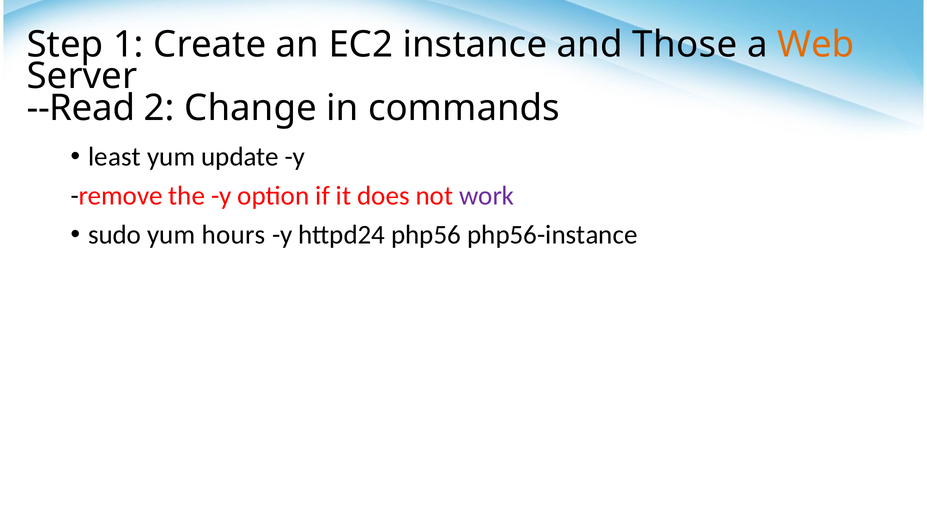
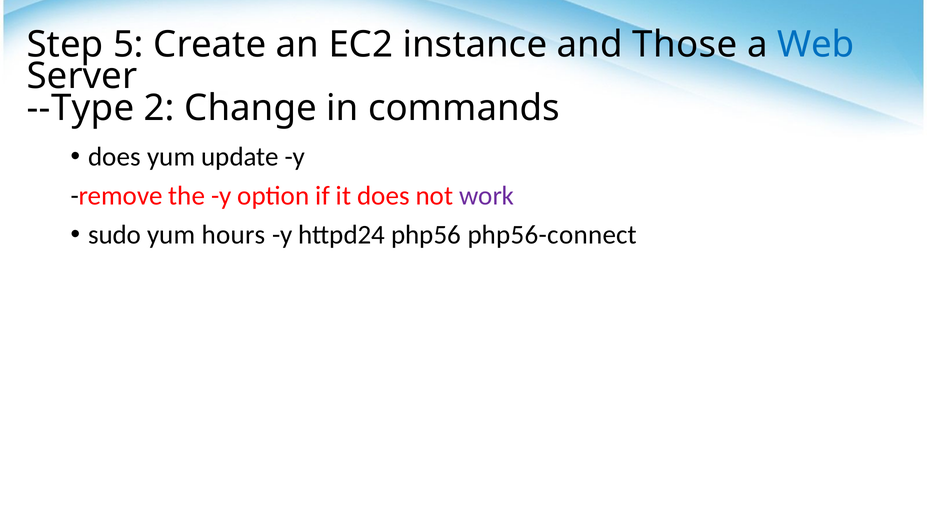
1: 1 -> 5 (128, 44)
Web colour: orange -> blue (816, 44)
--Read: --Read -> --Type (81, 108)
least: least -> does (115, 157)
php56-instance: php56-instance -> php56-connect (552, 234)
